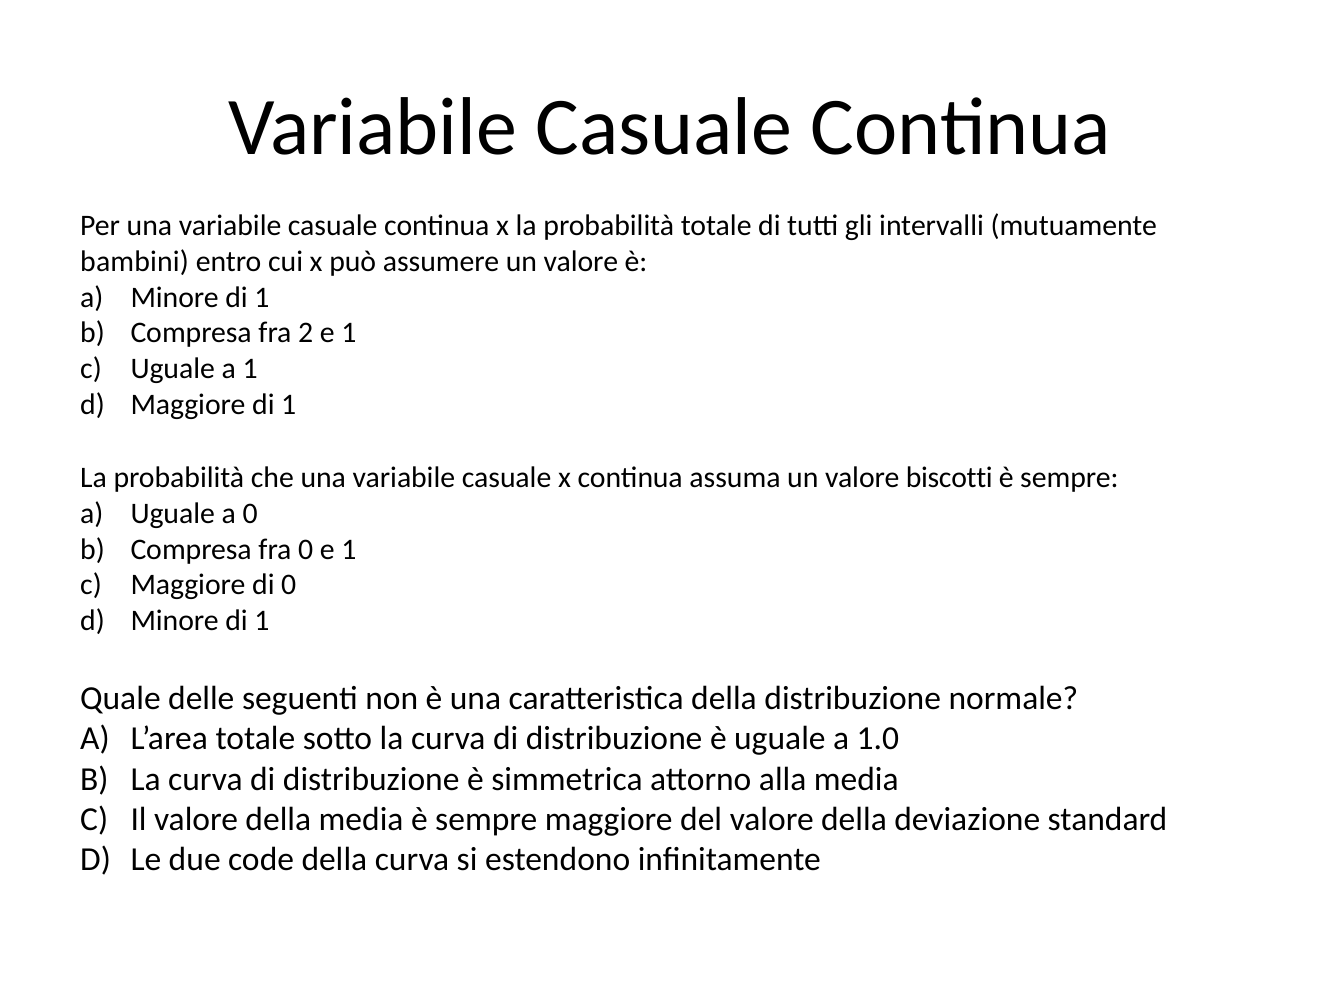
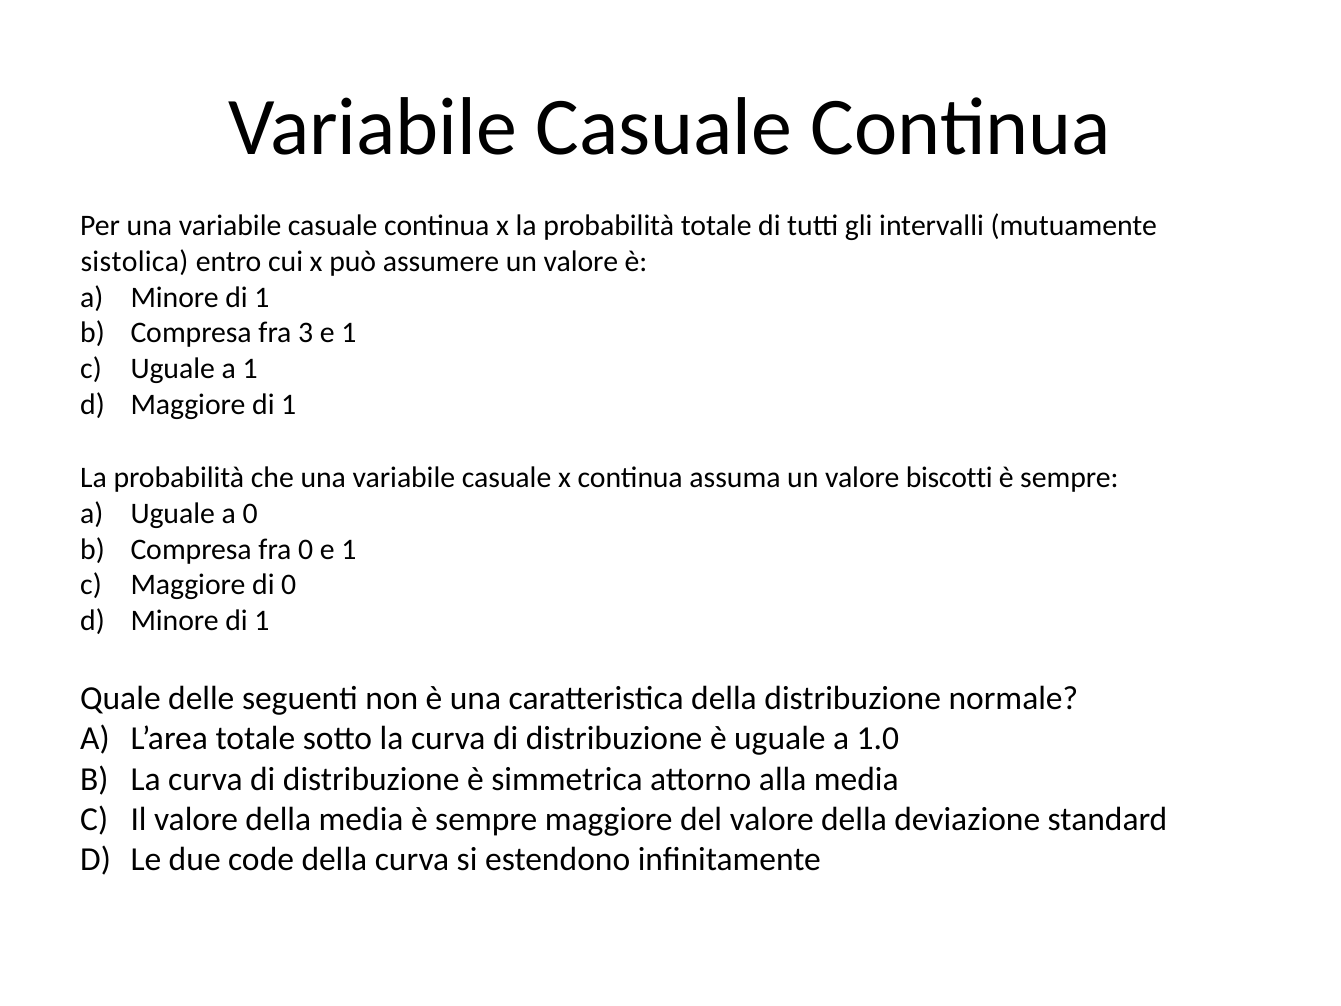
bambini: bambini -> sistolica (134, 261)
2: 2 -> 3 (306, 333)
